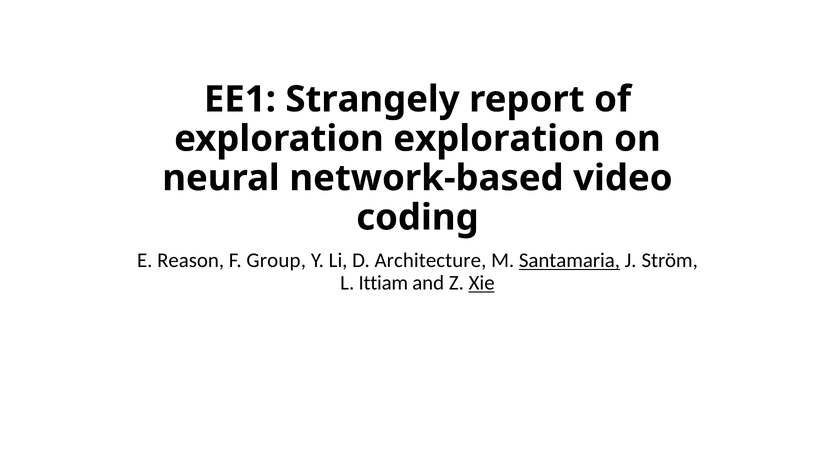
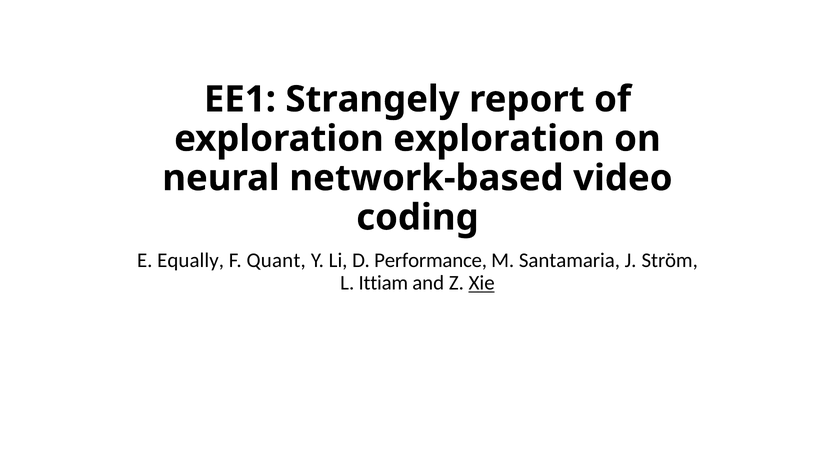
Reason: Reason -> Equally (191, 261)
Group: Group -> Quant (276, 261)
Architecture: Architecture -> Performance (431, 261)
Santamaria underline: present -> none (569, 261)
